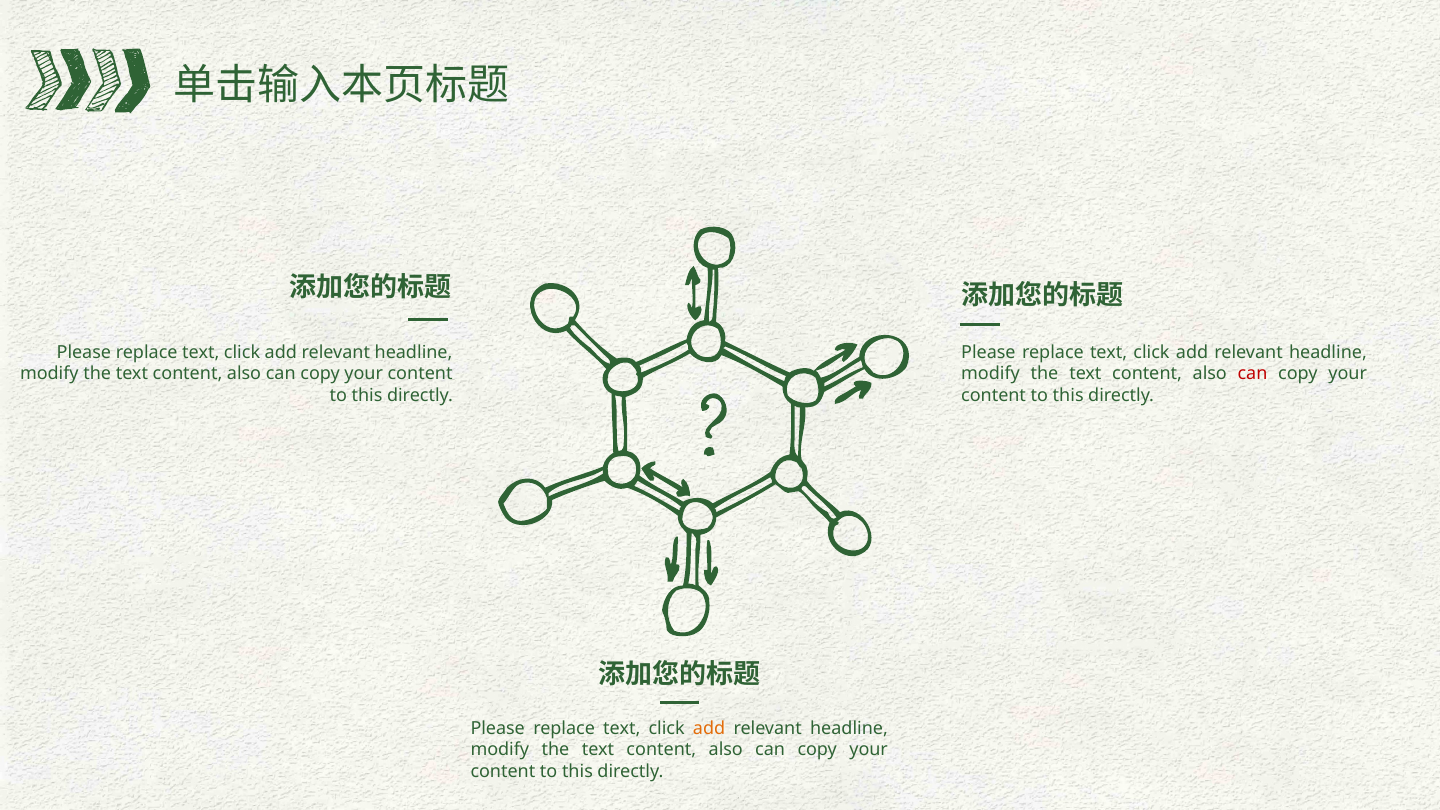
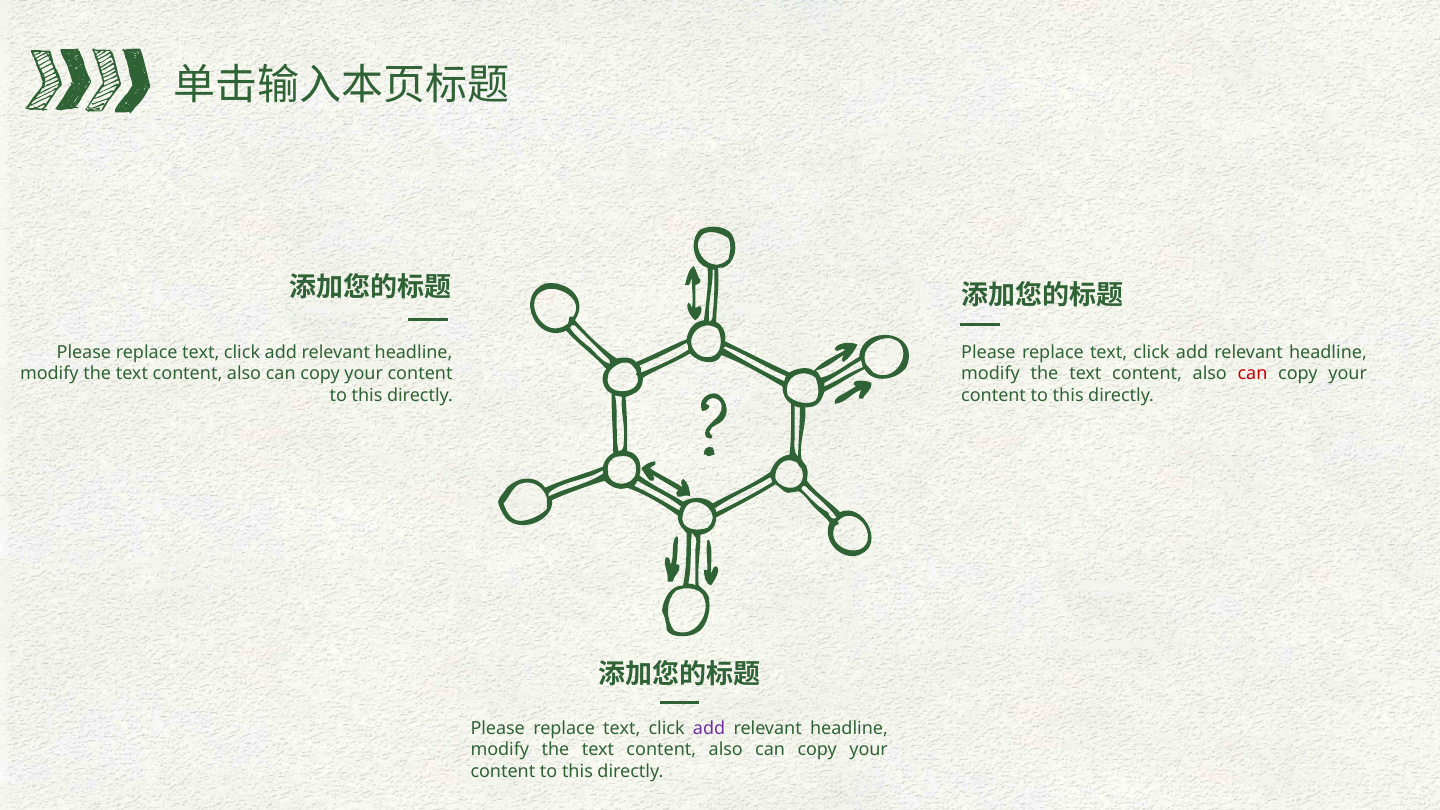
add colour: orange -> purple (709, 728)
